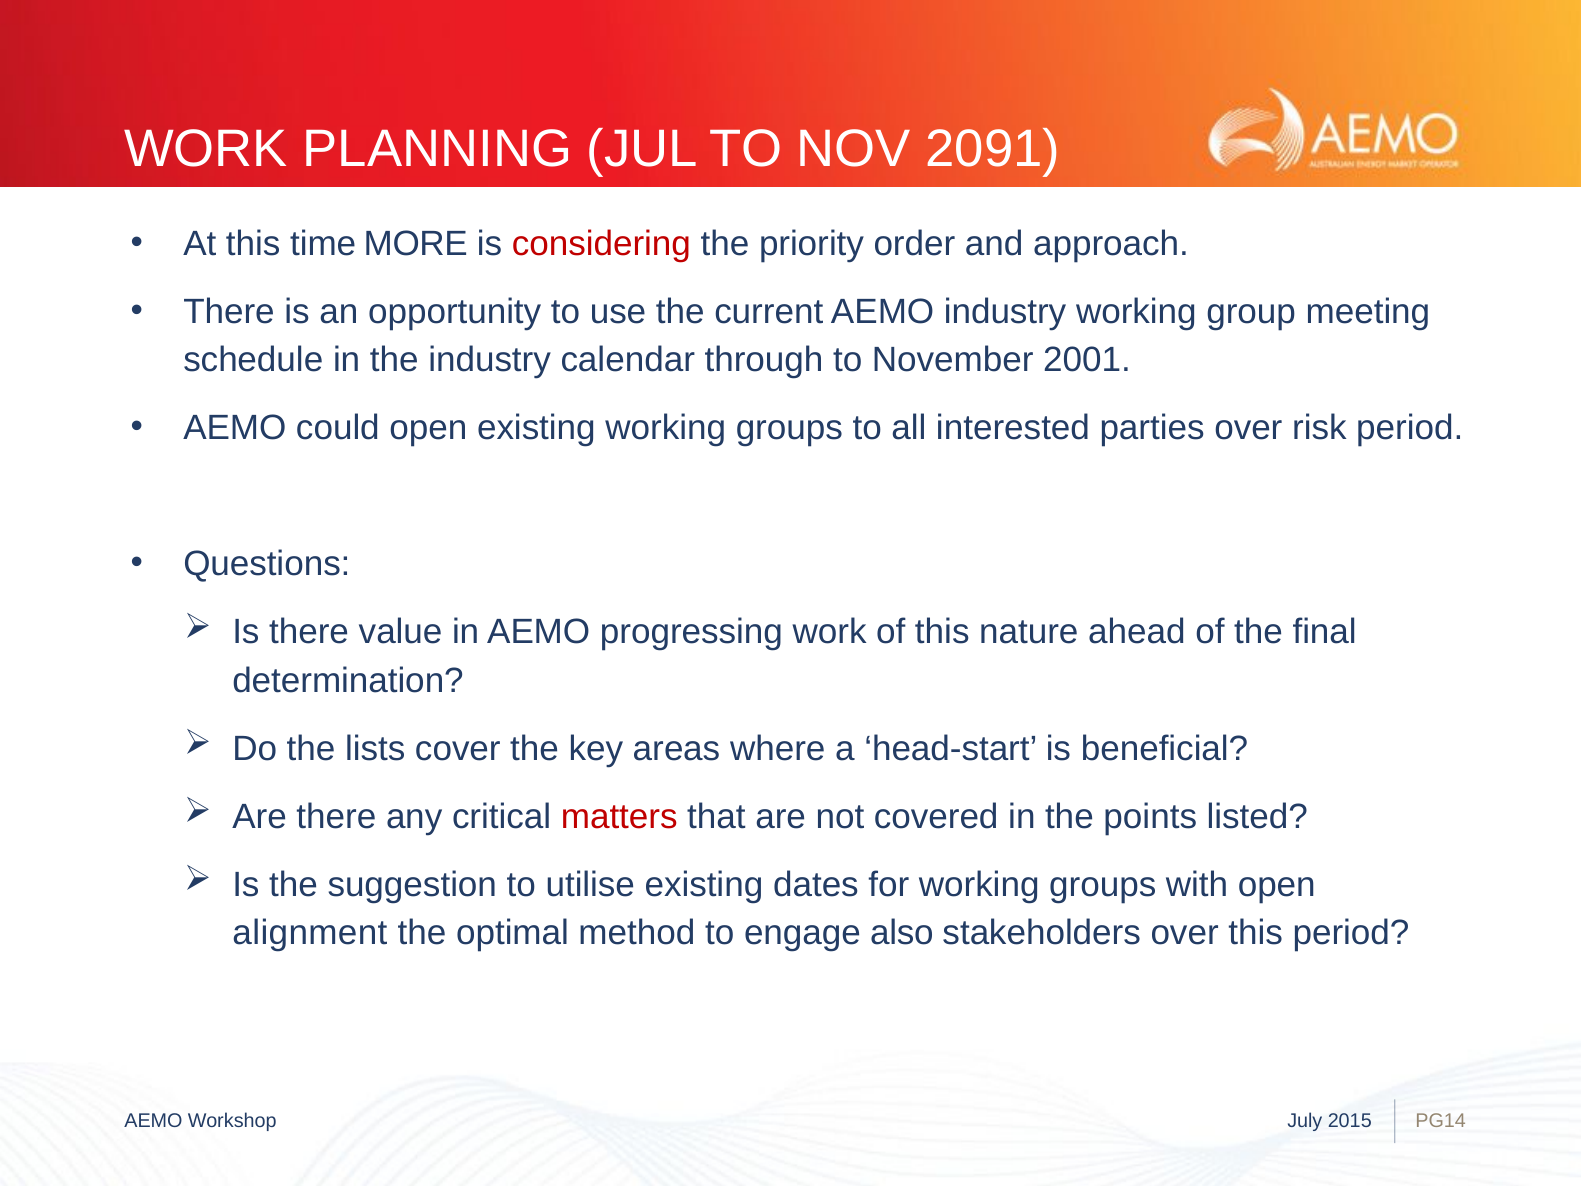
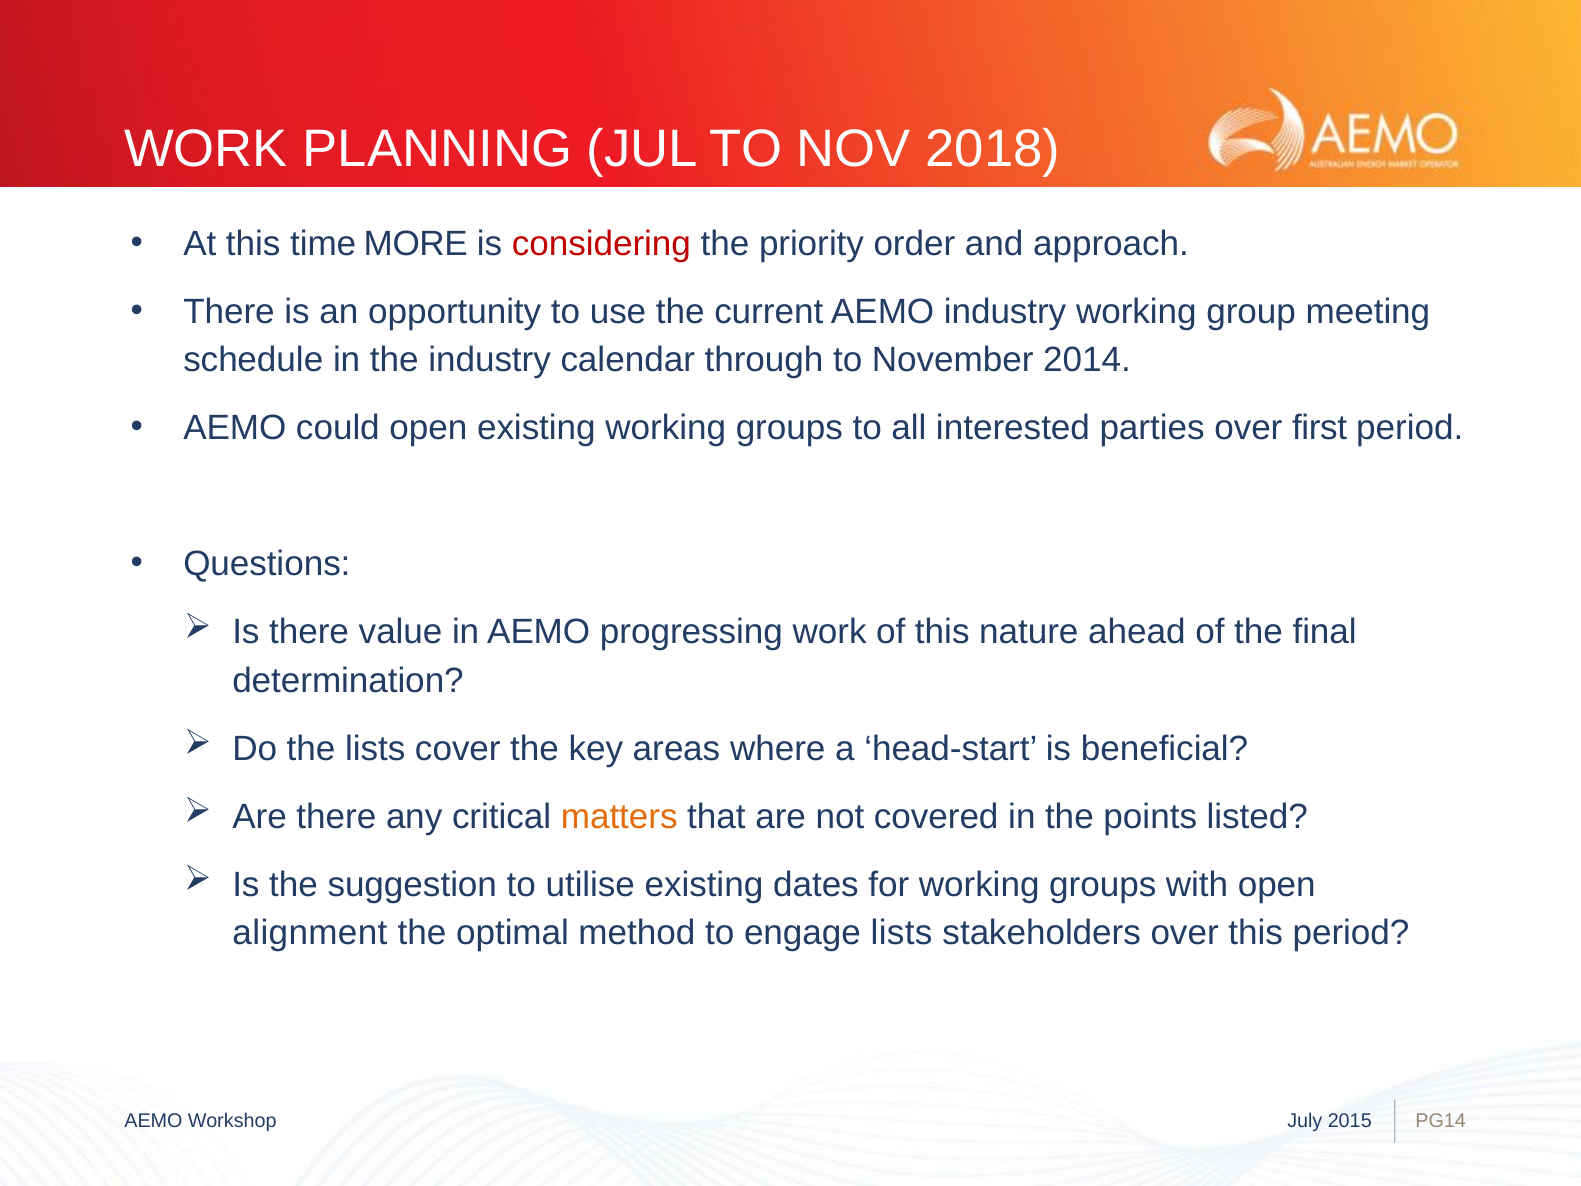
2091: 2091 -> 2018 (993, 149)
2001: 2001 -> 2014 (1087, 360)
risk: risk -> first (1320, 428)
matters colour: red -> orange (619, 817)
engage also: also -> lists (902, 933)
